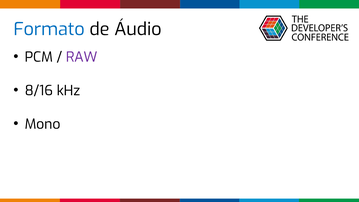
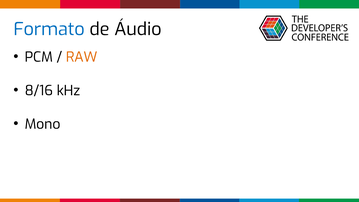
RAW colour: purple -> orange (82, 57)
